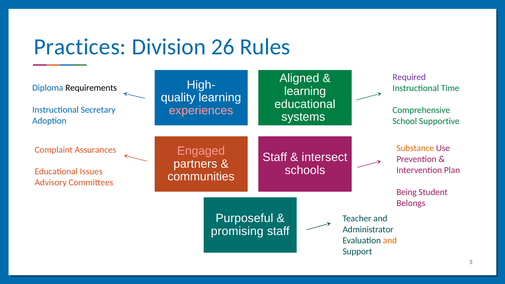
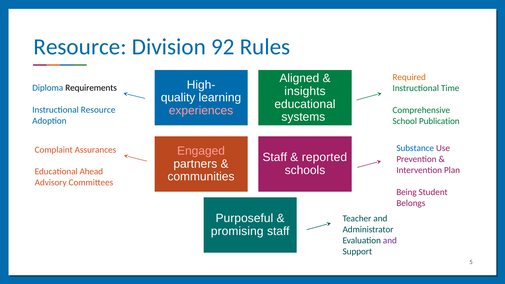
Practices: Practices -> Resource (80, 47)
26: 26 -> 92 (223, 47)
Required colour: purple -> orange (409, 77)
learning: learning -> insights (305, 91)
Instructional Secretary: Secretary -> Resource (98, 110)
Supportive: Supportive -> Publication (439, 121)
Substance colour: orange -> blue (415, 148)
intersect: intersect -> reported (324, 157)
Issues: Issues -> Ahead (91, 172)
and colour: orange -> purple (390, 240)
